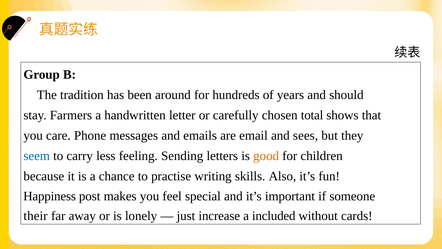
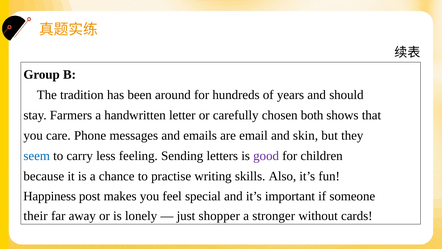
total: total -> both (312, 115)
sees: sees -> skin (306, 135)
good colour: orange -> purple (266, 156)
increase: increase -> shopper (219, 215)
included: included -> stronger (274, 215)
